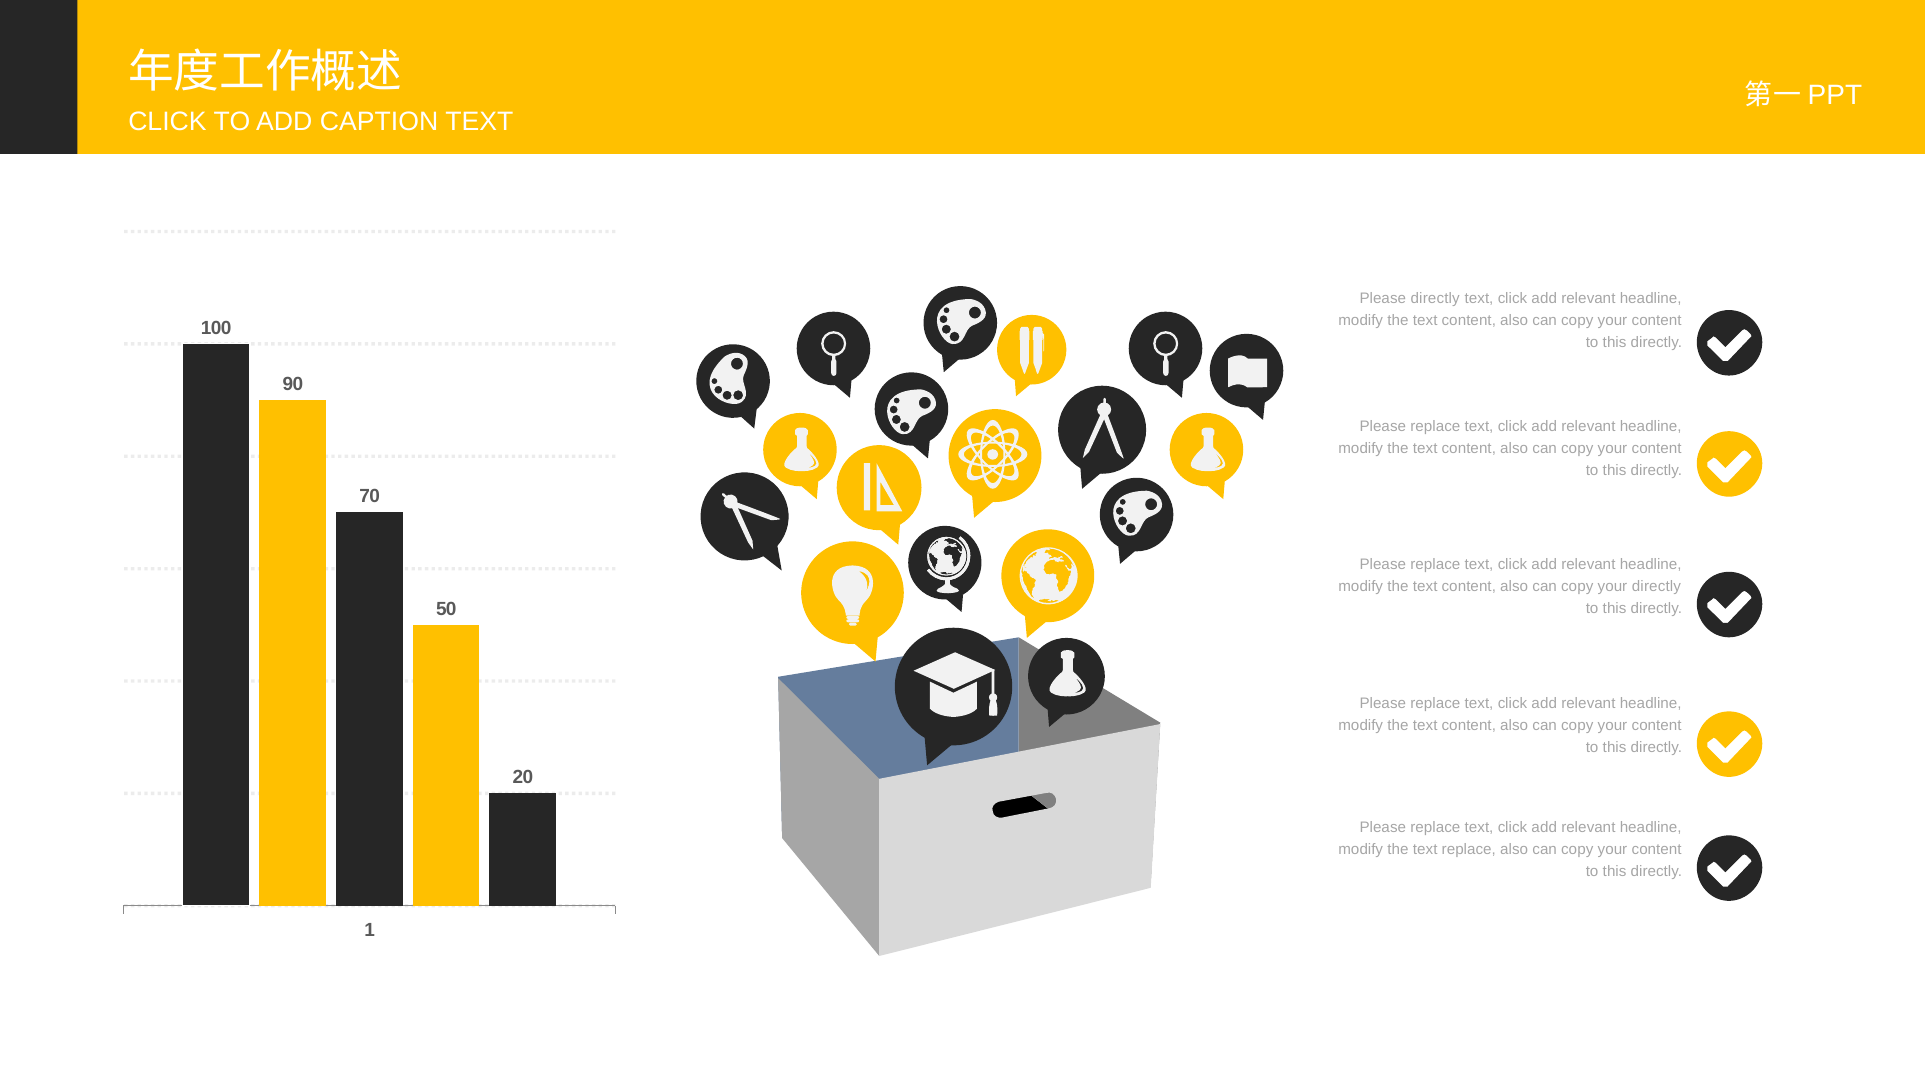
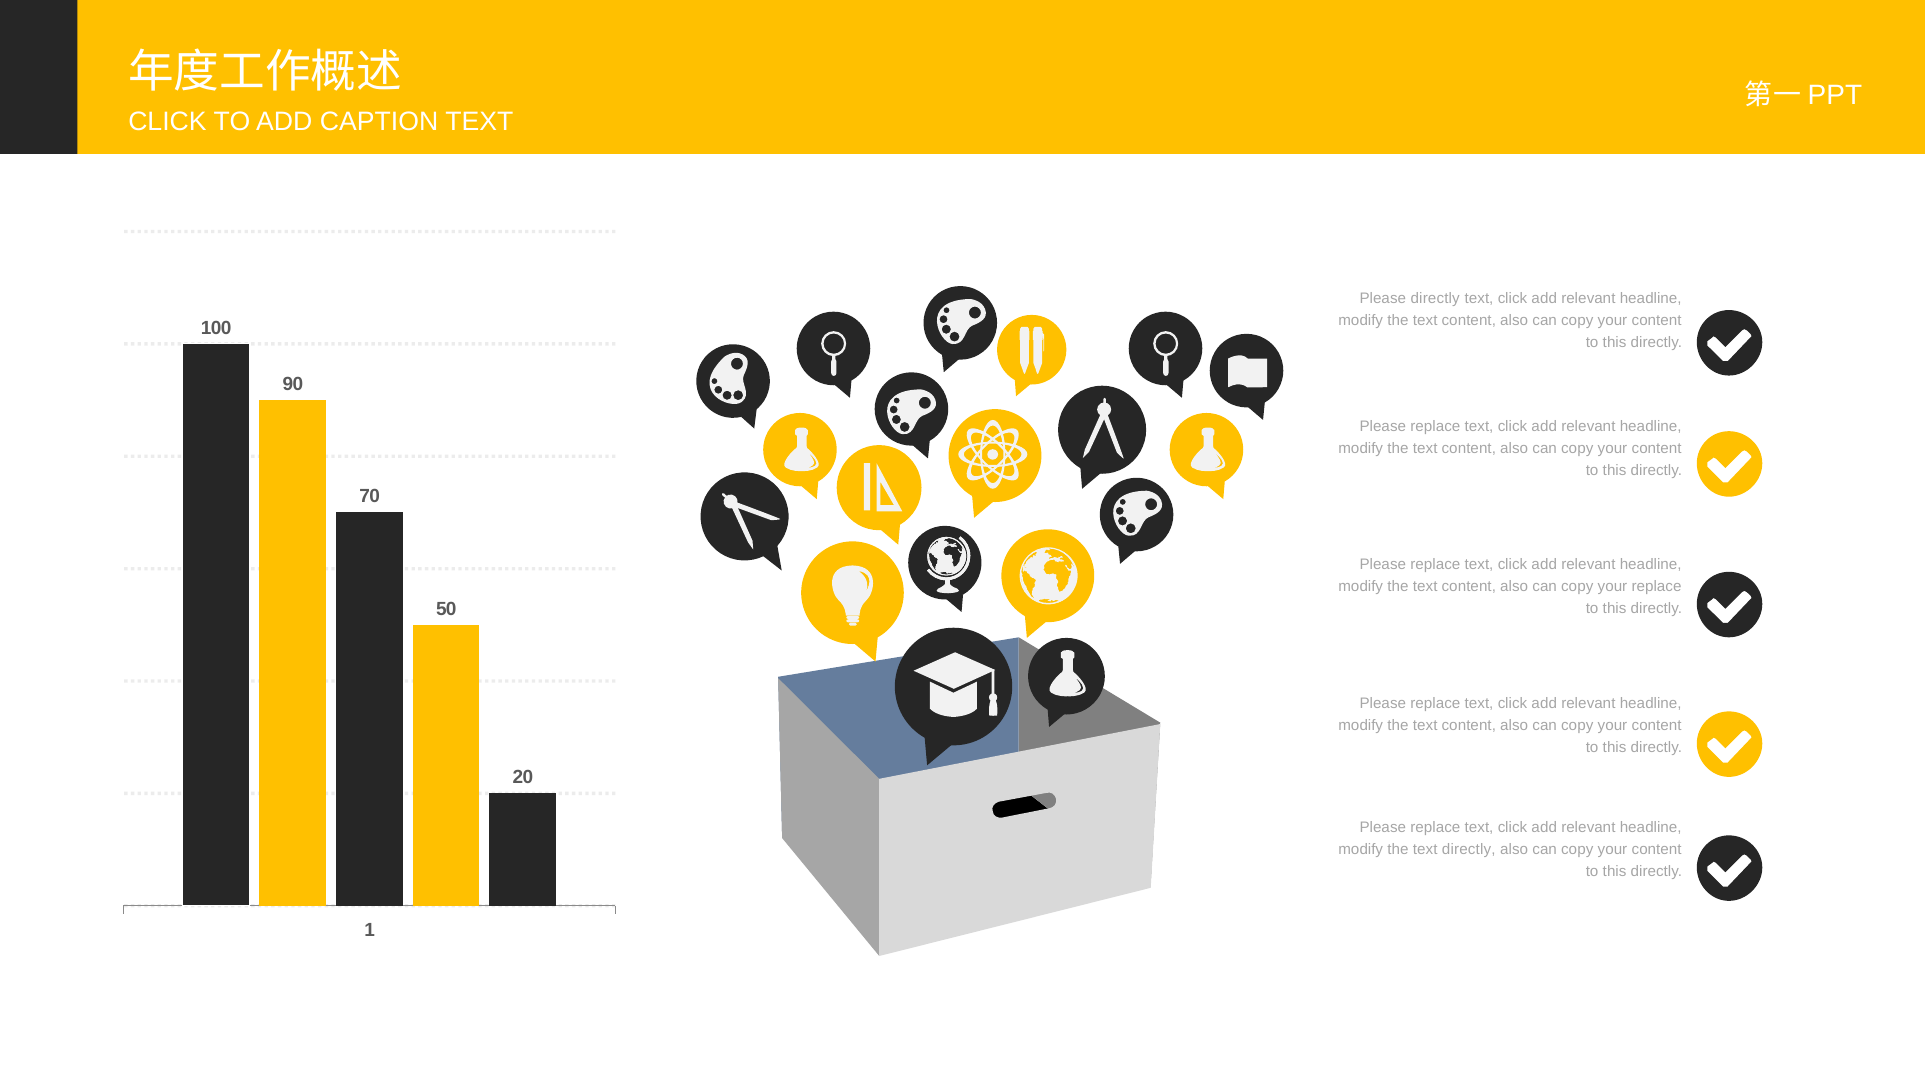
your directly: directly -> replace (1657, 587)
text replace: replace -> directly (1469, 849)
